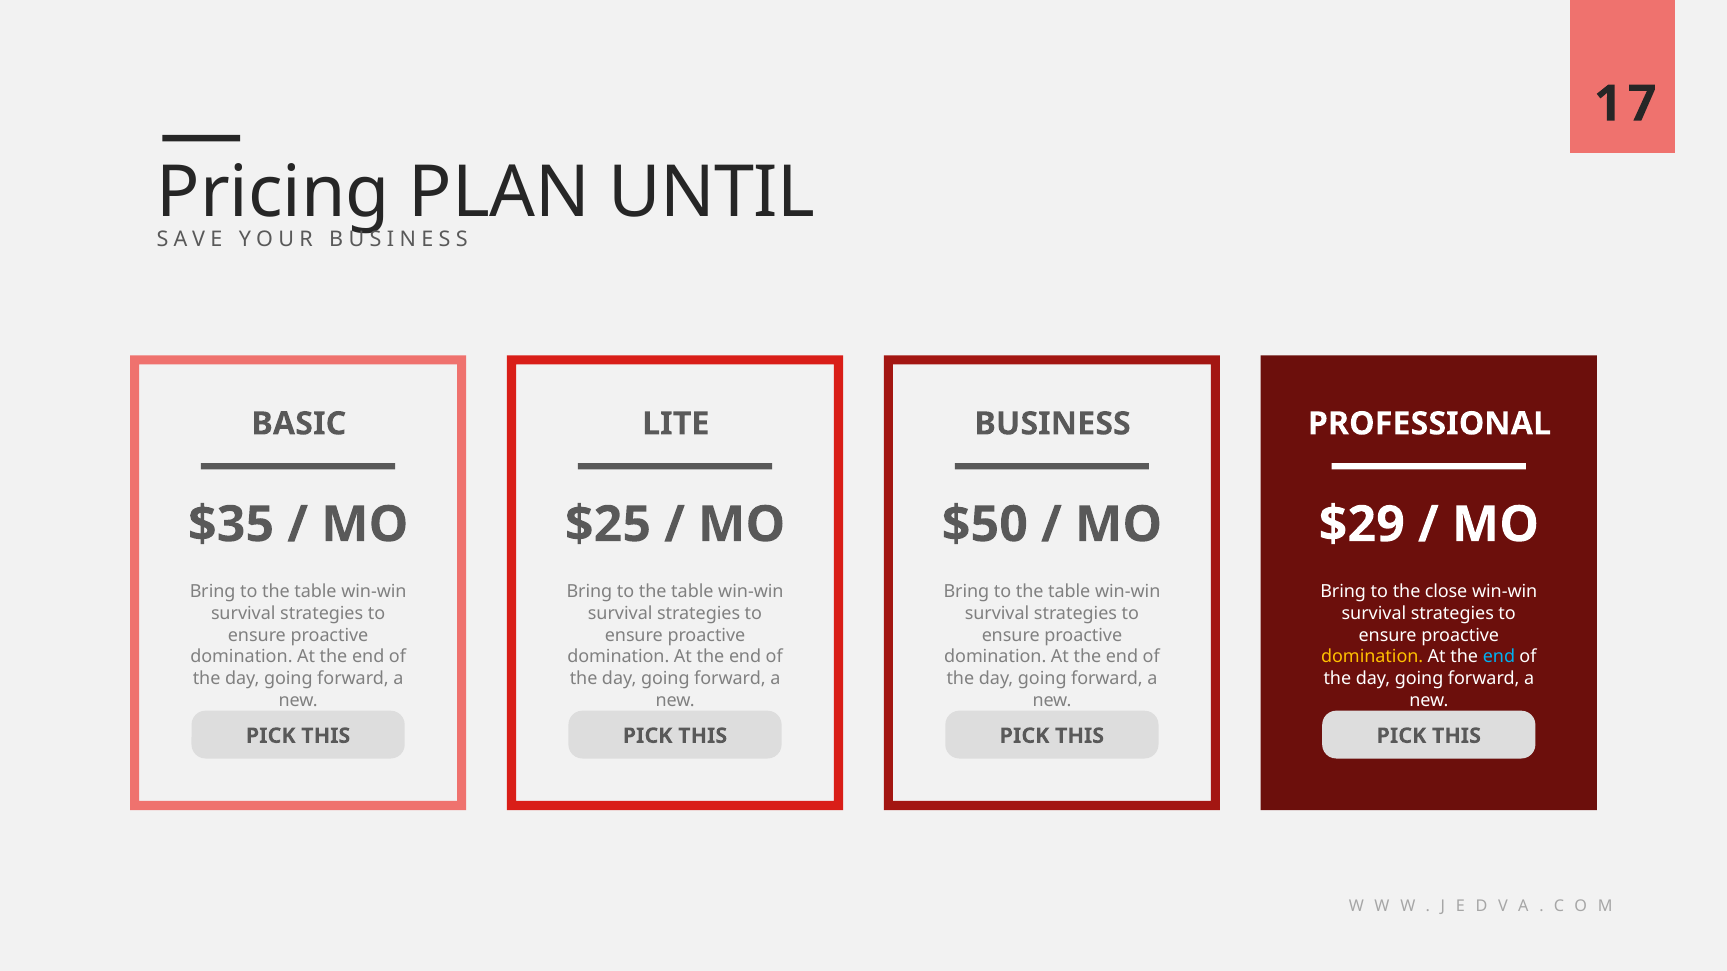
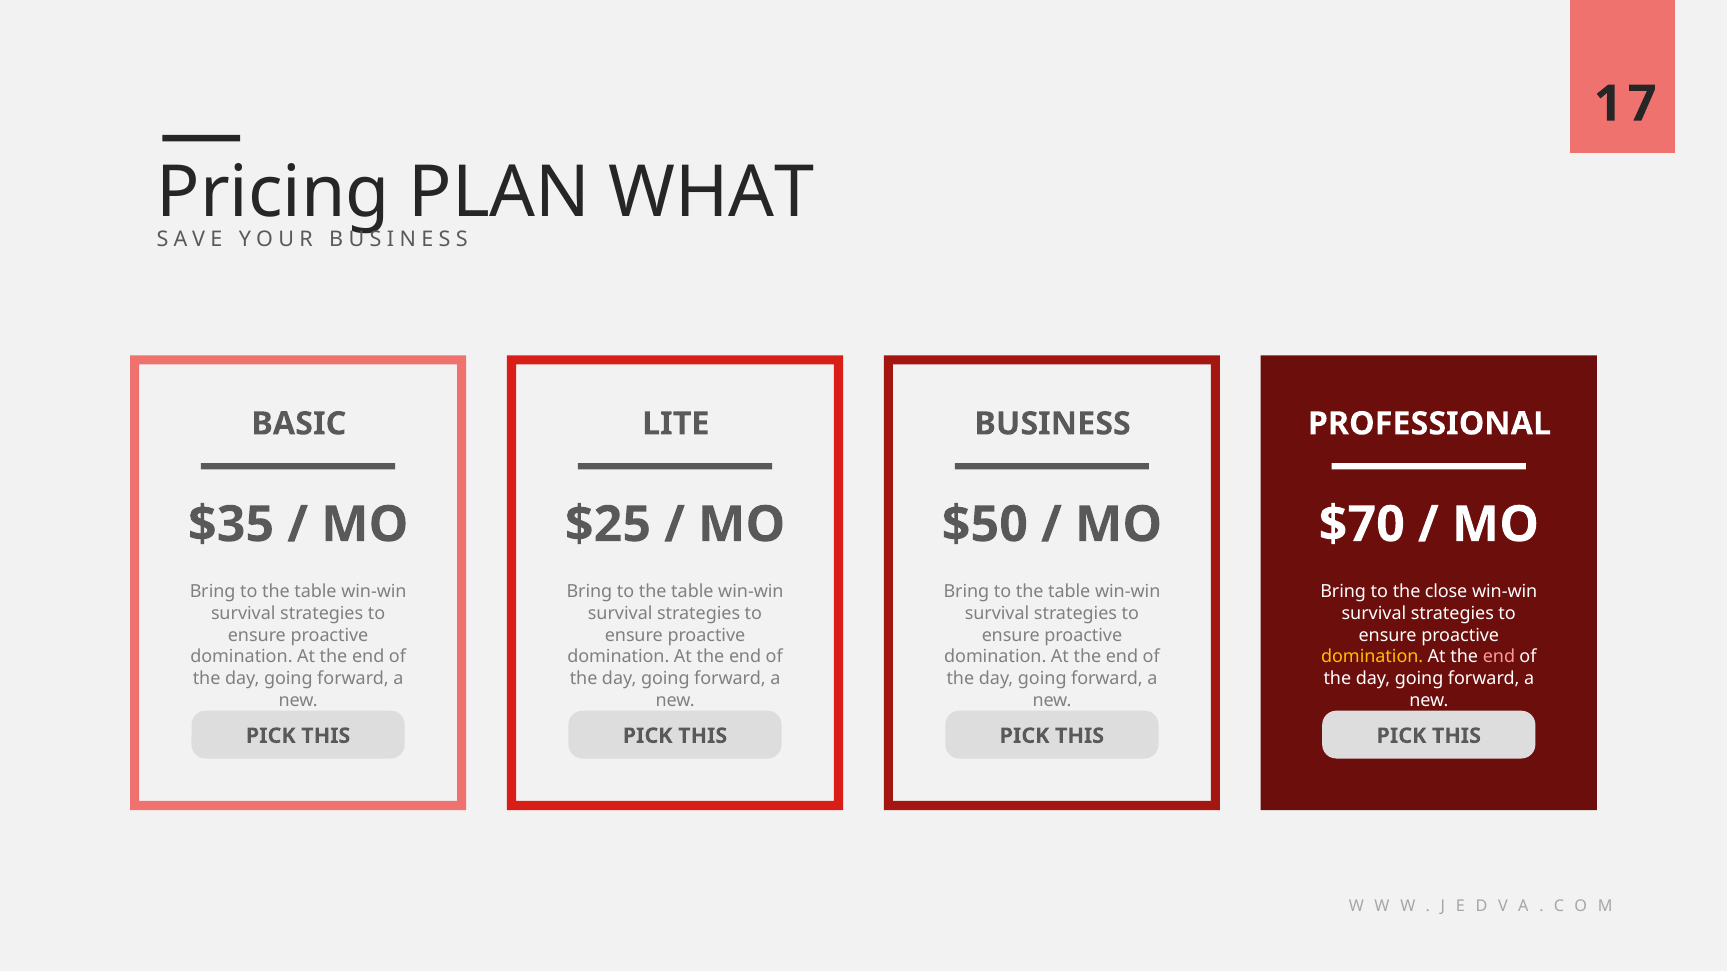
UNTIL: UNTIL -> WHAT (712, 193)
$29: $29 -> $70 (1362, 525)
end colour: light blue -> pink (1499, 657)
